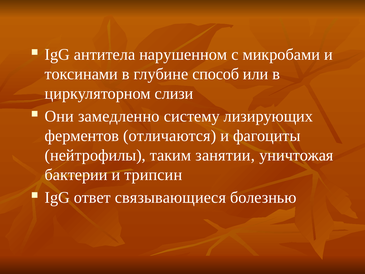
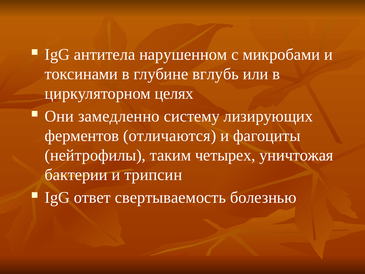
способ: способ -> вглубь (216, 74)
слизи: слизи -> целях (174, 93)
занятии: занятии -> четырех (225, 155)
связывающиеся: связывающиеся -> свертываемость (170, 197)
